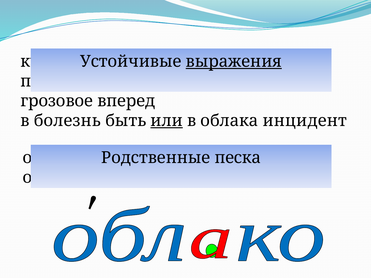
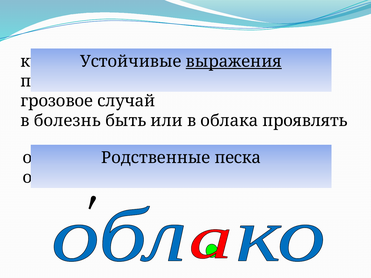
вперед: вперед -> случай (126, 101)
или underline: present -> none (167, 121)
инцидент: инцидент -> проявлять (305, 121)
